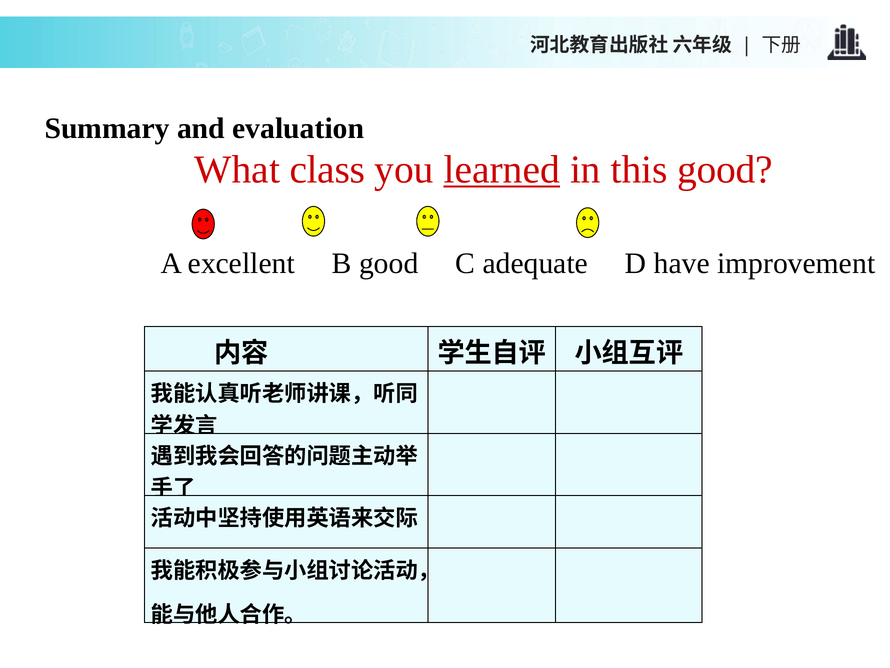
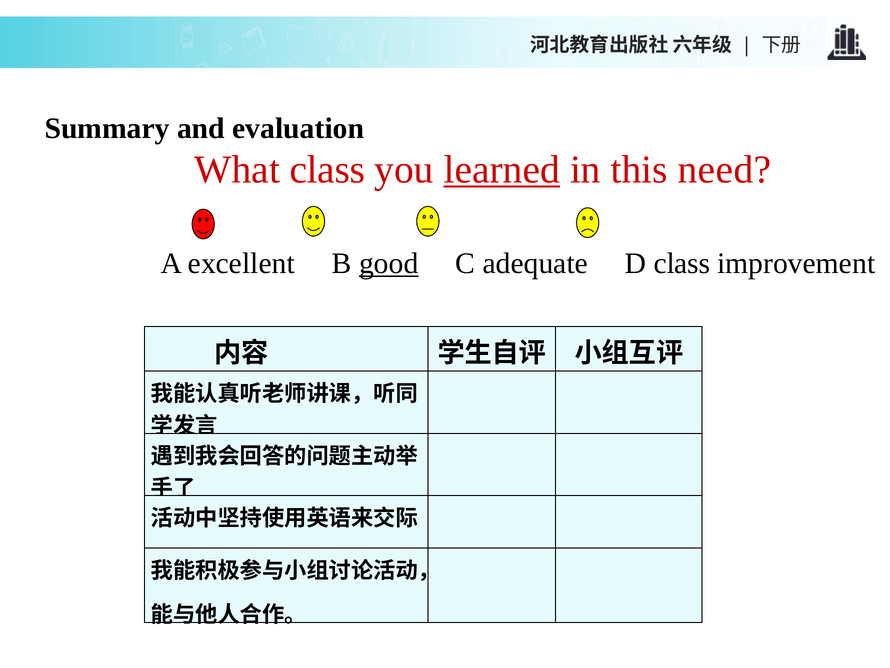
this good: good -> need (725, 169)
good underline: none -> present (389, 263)
D have: have -> class (682, 263)
